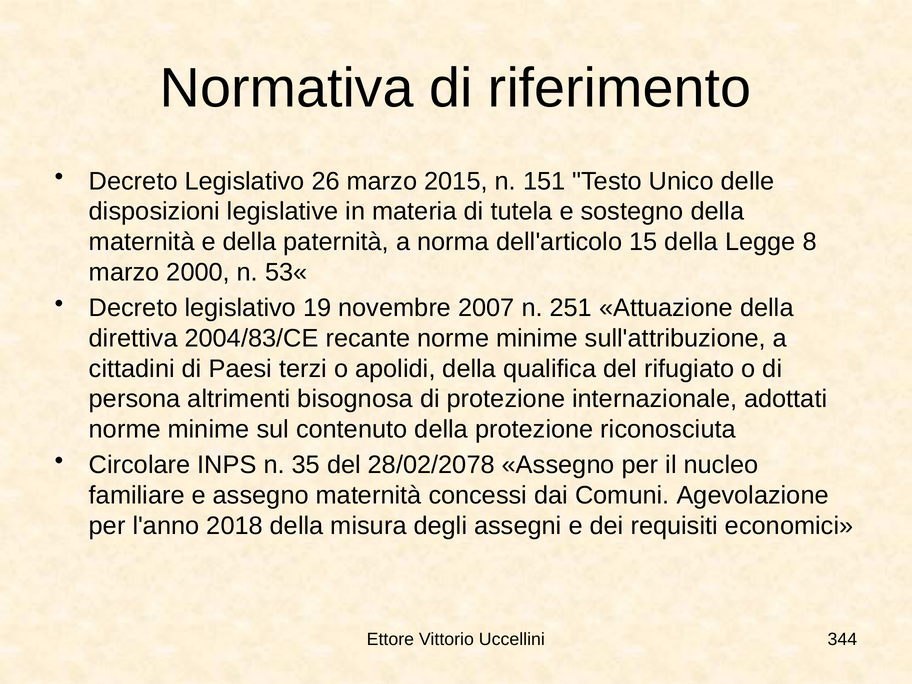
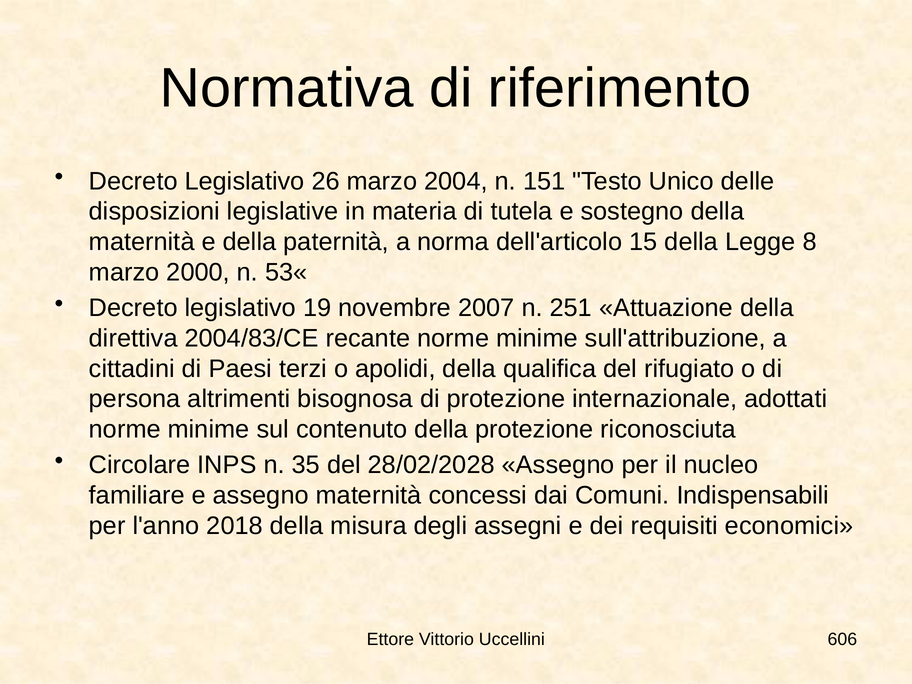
2015: 2015 -> 2004 (456, 181)
28/02/2078: 28/02/2078 -> 28/02/2028 (431, 465)
Agevolazione: Agevolazione -> Indispensabili (753, 495)
344: 344 -> 606 (842, 639)
